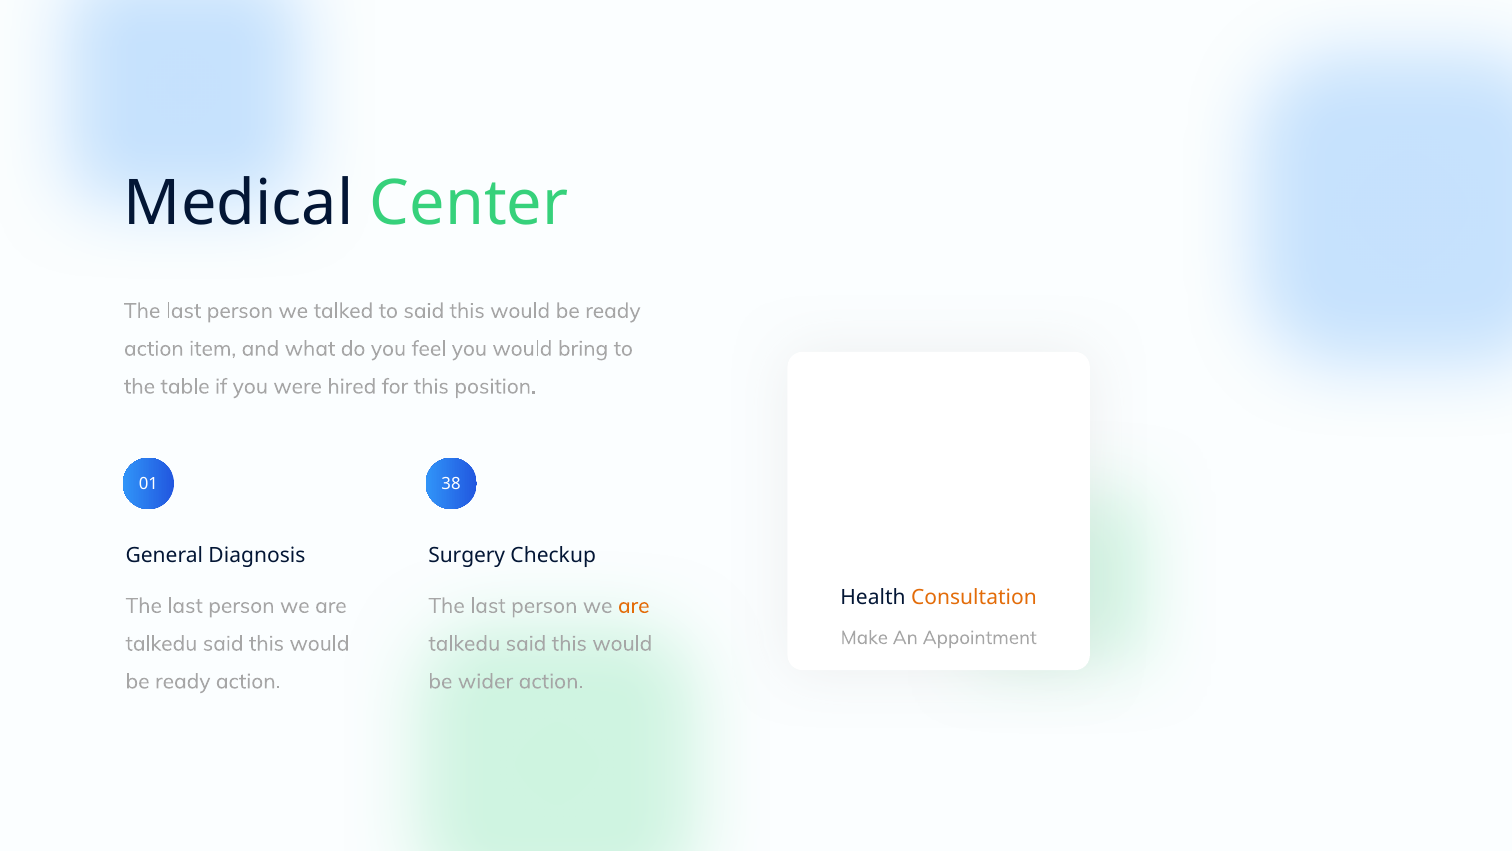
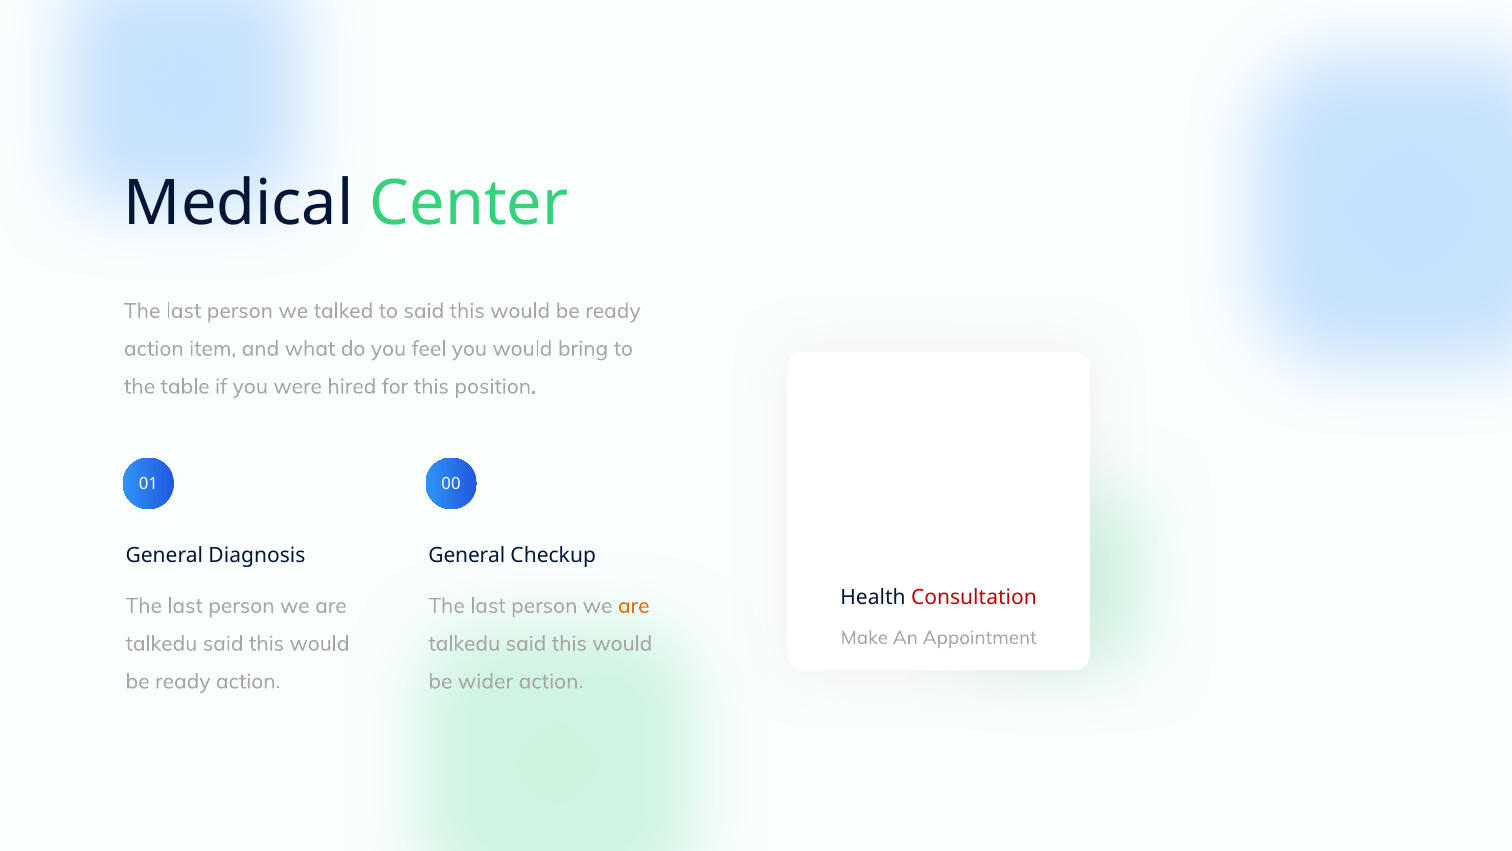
38: 38 -> 00 (451, 484)
Surgery: Surgery -> General (467, 555)
Consultation colour: orange -> red (974, 597)
